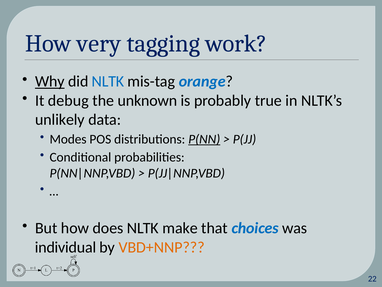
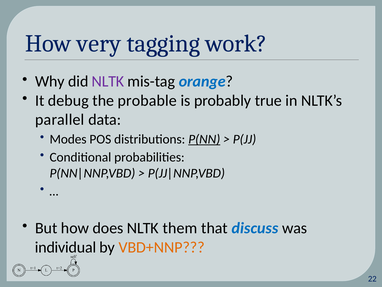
Why underline: present -> none (50, 81)
NLTK colour: blue -> purple (108, 81)
unknown: unknown -> probable (147, 100)
unlikely: unlikely -> parallel (60, 120)
make: make -> them (180, 228)
choices: choices -> discuss (255, 228)
